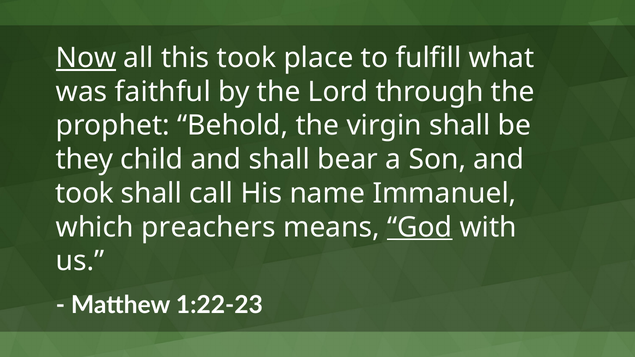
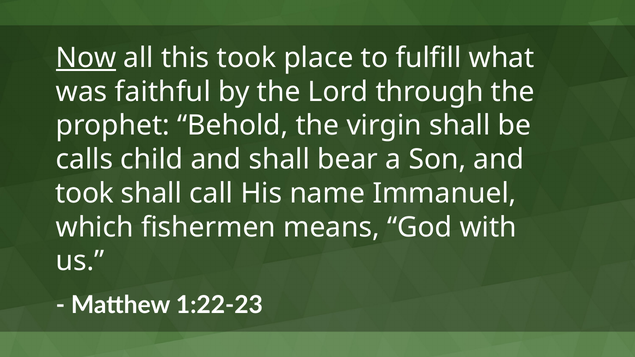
they: they -> calls (84, 160)
preachers: preachers -> fishermen (208, 227)
God underline: present -> none (420, 227)
